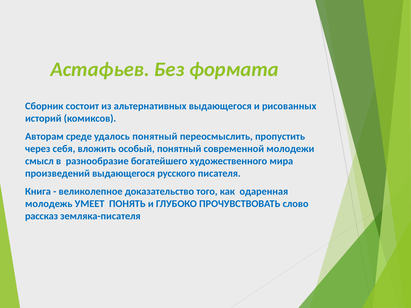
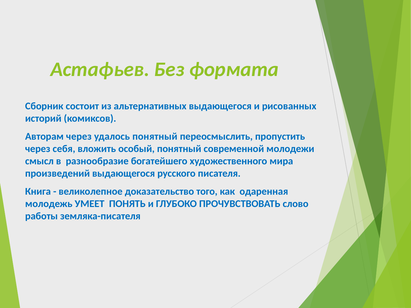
Авторам среде: среде -> через (79, 136)
рассказ: рассказ -> работы (41, 216)
